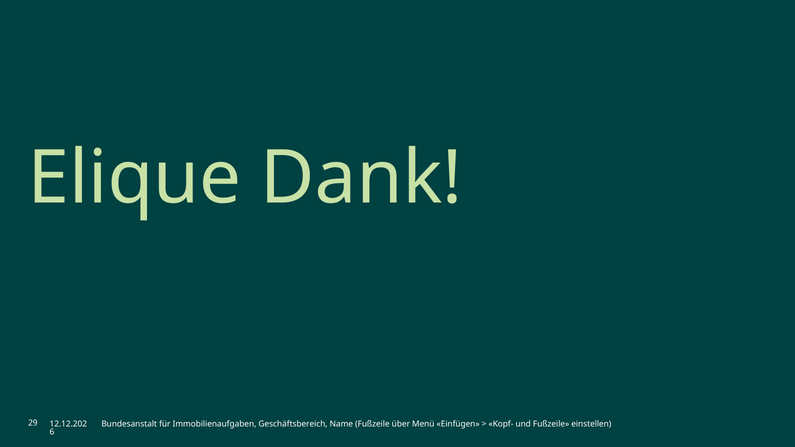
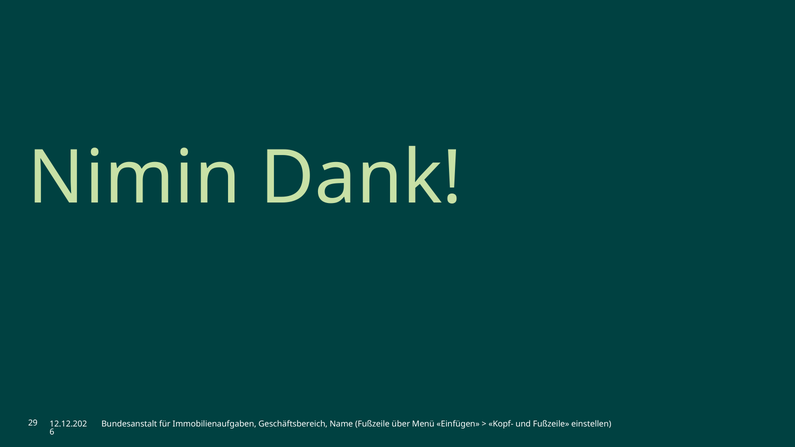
Elique: Elique -> Nimin (134, 178)
